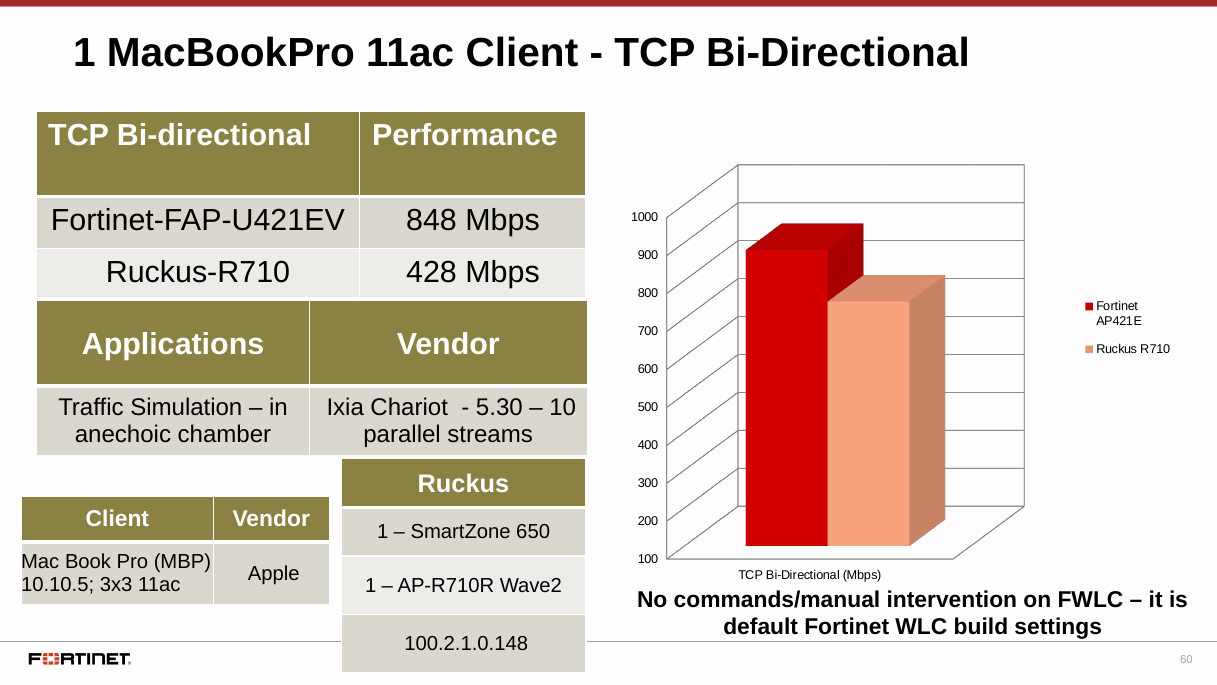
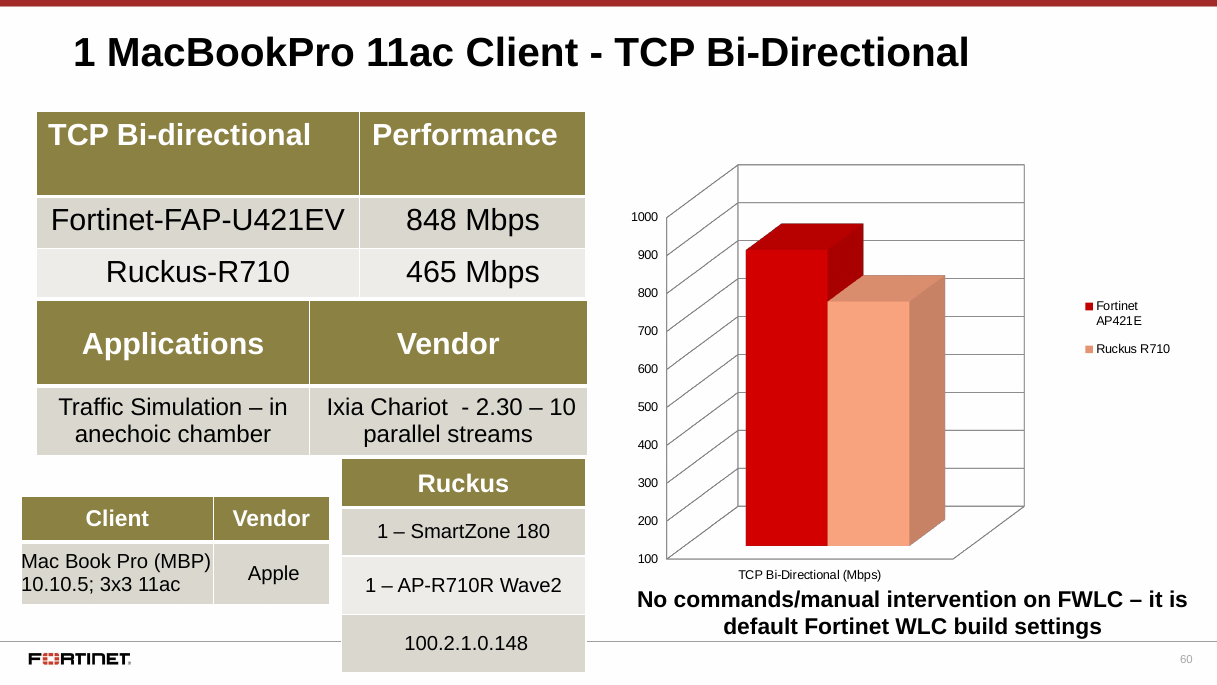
428: 428 -> 465 (432, 272)
5.30: 5.30 -> 2.30 (499, 407)
650: 650 -> 180 (533, 532)
